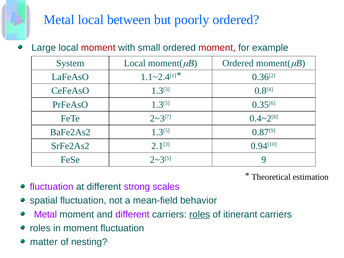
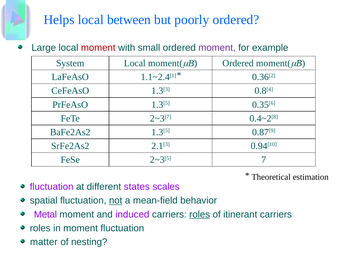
Metal: Metal -> Helps (59, 20)
moment colour: red -> purple (217, 48)
9: 9 -> 7 (264, 160)
strong: strong -> states (137, 187)
not underline: none -> present (116, 201)
and different: different -> induced (132, 214)
